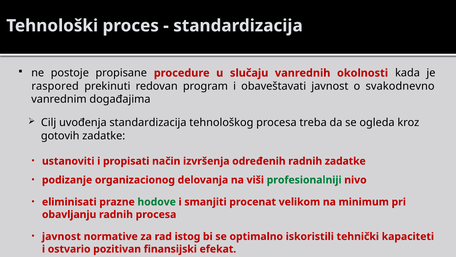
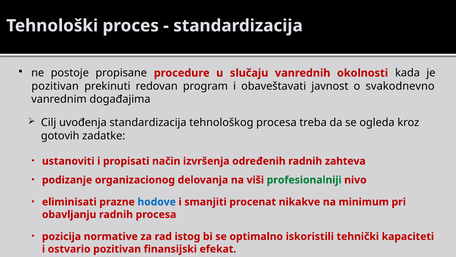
raspored: raspored -> pozitivan (55, 86)
radnih zadatke: zadatke -> zahteva (345, 161)
hodove colour: green -> blue (157, 202)
velikom: velikom -> nikakve (299, 202)
javnost: javnost -> pozicija (61, 236)
